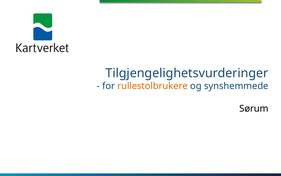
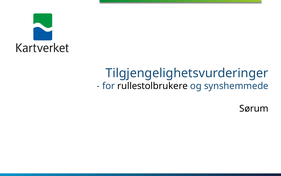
rullestolbrukere colour: orange -> black (153, 86)
